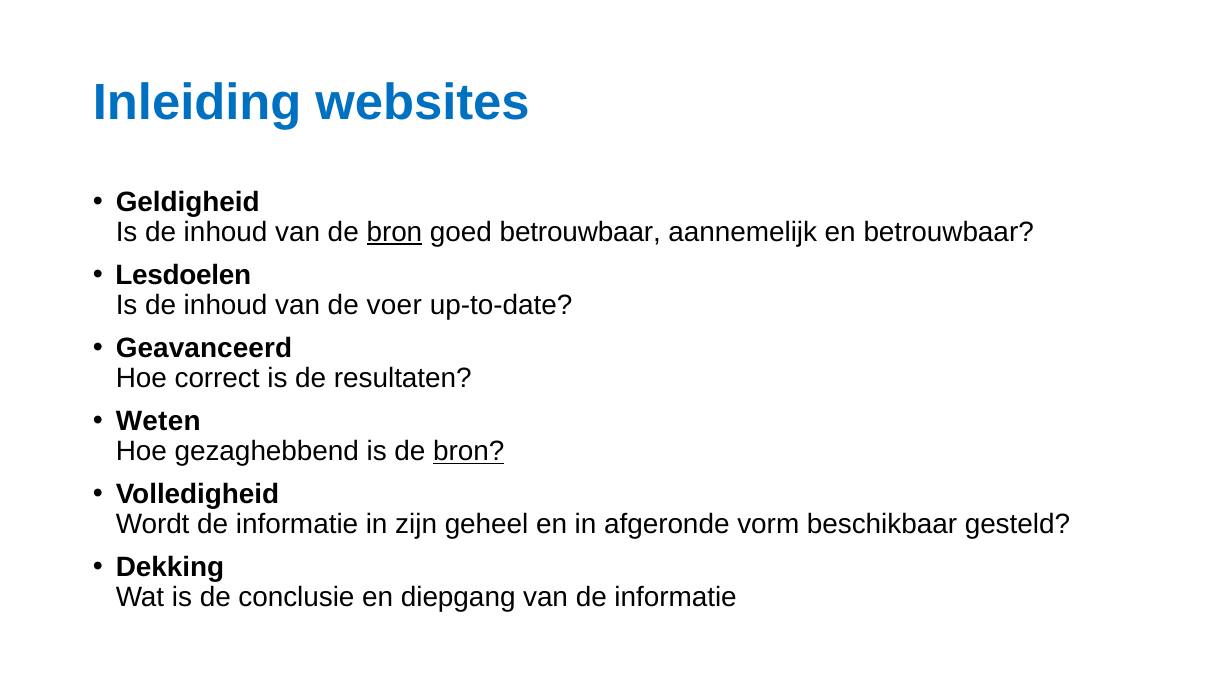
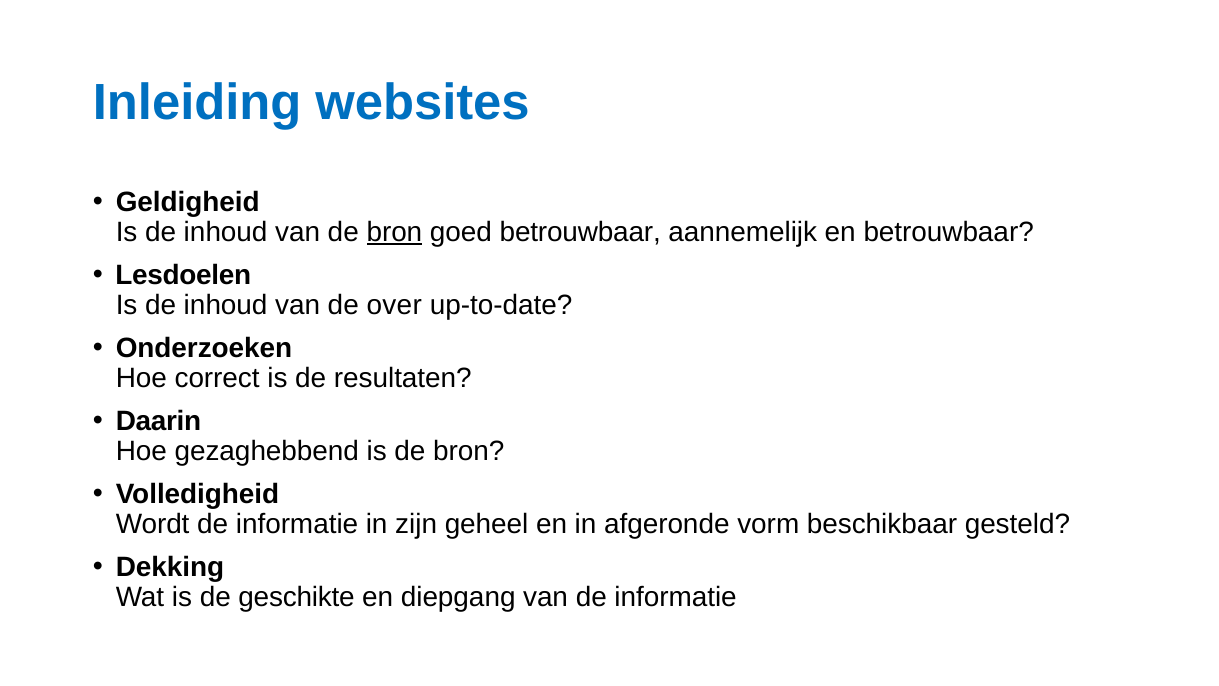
voer: voer -> over (394, 305)
Geavanceerd: Geavanceerd -> Onderzoeken (204, 348)
Weten: Weten -> Daarin (158, 421)
bron underline: present -> none (469, 451)
conclusie: conclusie -> geschikte (297, 597)
